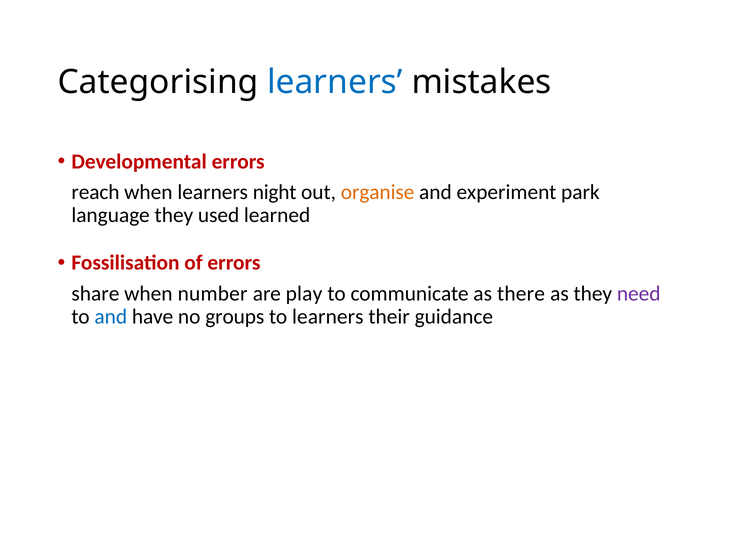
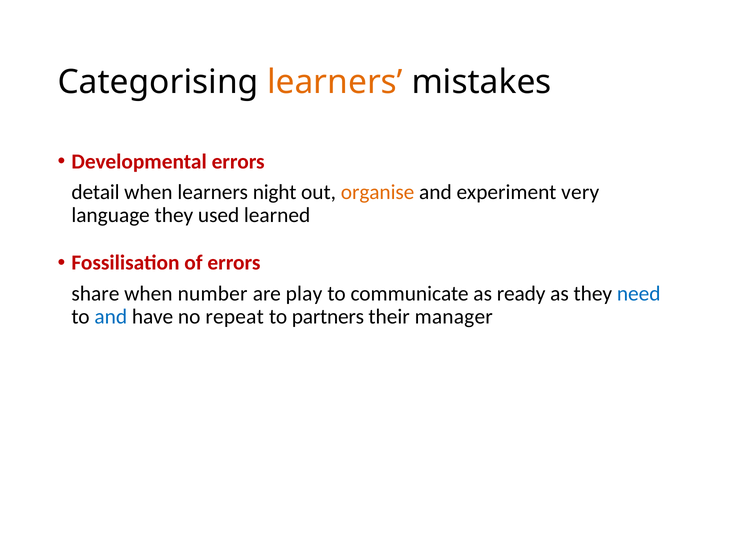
learners colour: blue -> orange (335, 82)
reach: reach -> detail (96, 192)
park: park -> very (580, 192)
there: there -> ready (521, 294)
need colour: purple -> blue (639, 294)
groups: groups -> repeat (235, 317)
to learners: learners -> partners (328, 317)
guidance: guidance -> manager (454, 317)
